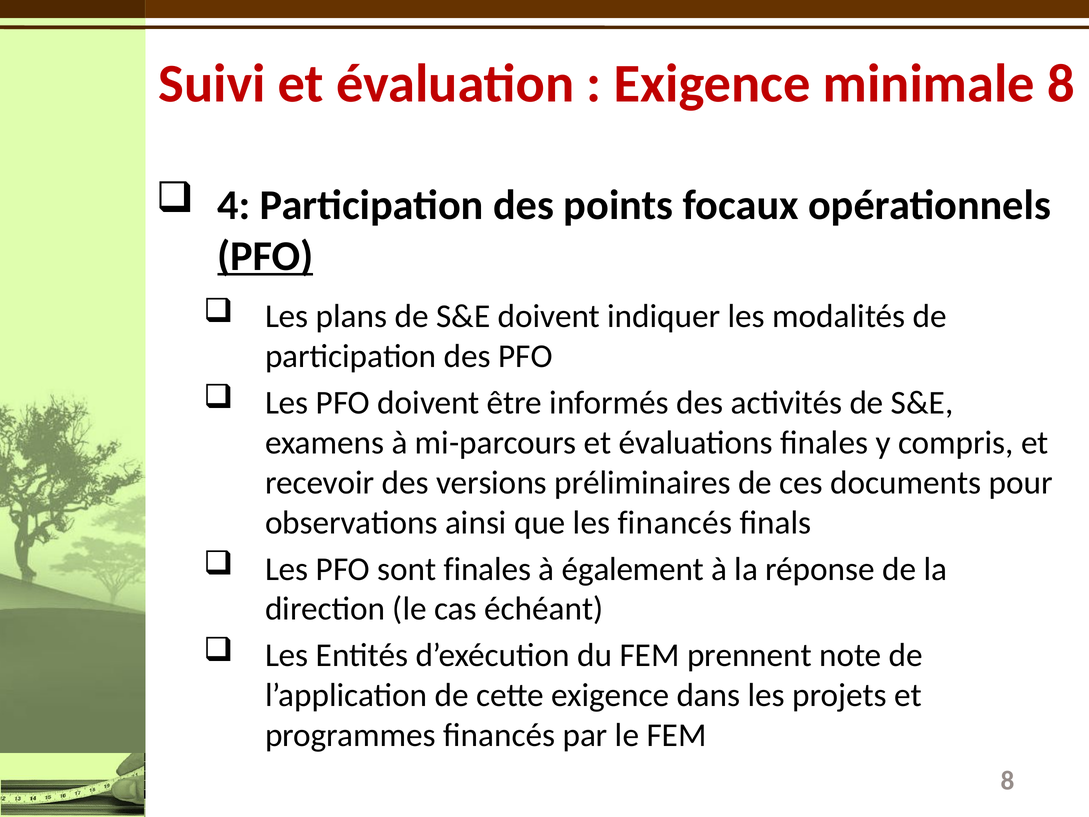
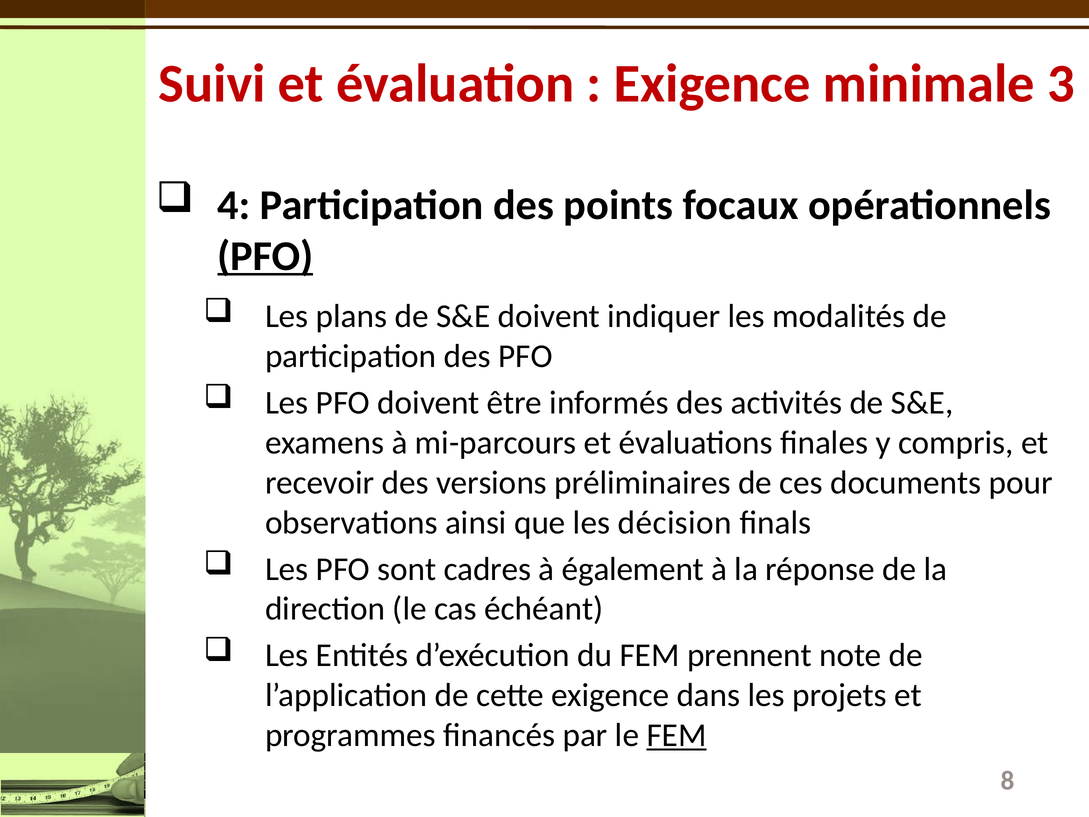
minimale 8: 8 -> 3 (1061, 84)
les financés: financés -> décision (675, 522)
sont finales: finales -> cadres (487, 569)
FEM underline: none -> present (677, 735)
